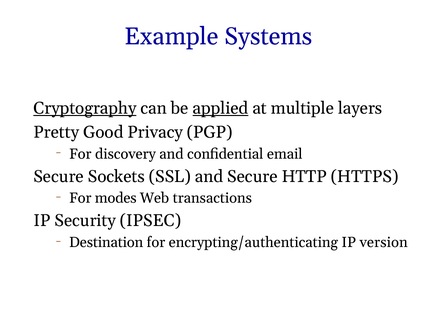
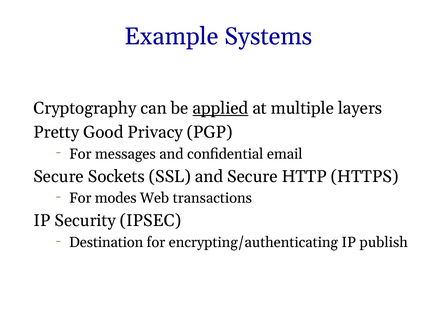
Cryptography underline: present -> none (85, 108)
discovery: discovery -> messages (125, 154)
version: version -> publish (384, 242)
